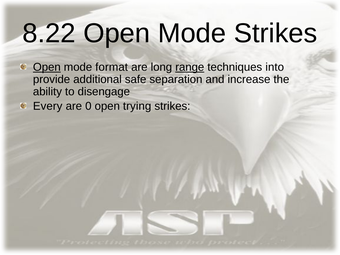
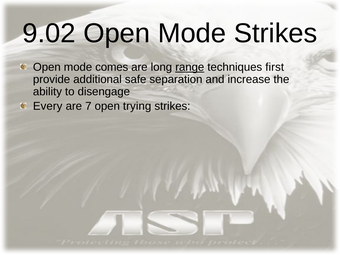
8.22: 8.22 -> 9.02 (49, 33)
Open underline: present -> none (47, 67)
format: format -> comes (112, 67)
into: into -> first (275, 67)
0: 0 -> 7 (88, 106)
